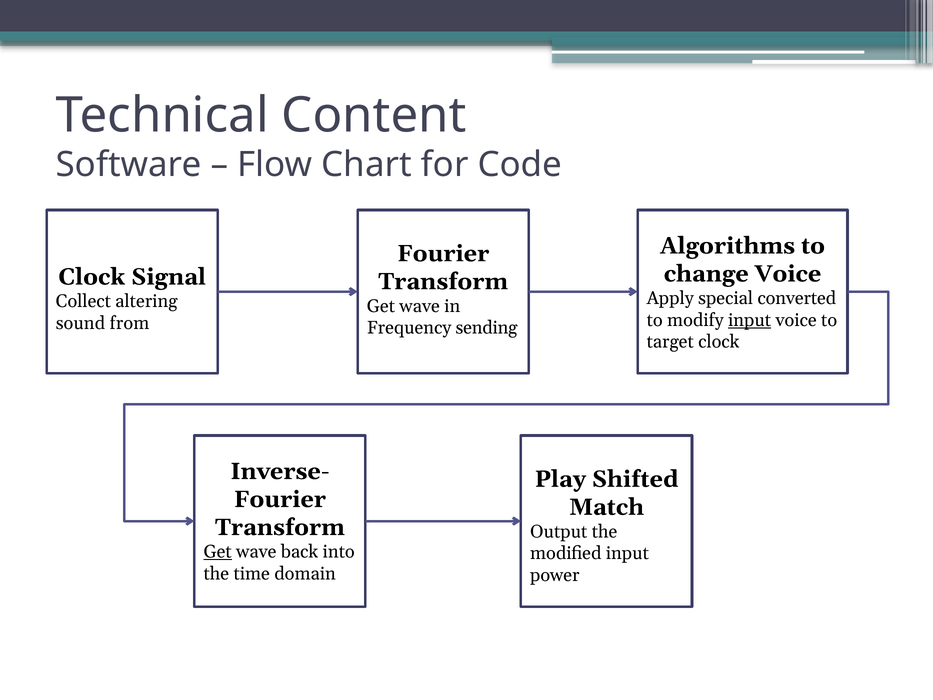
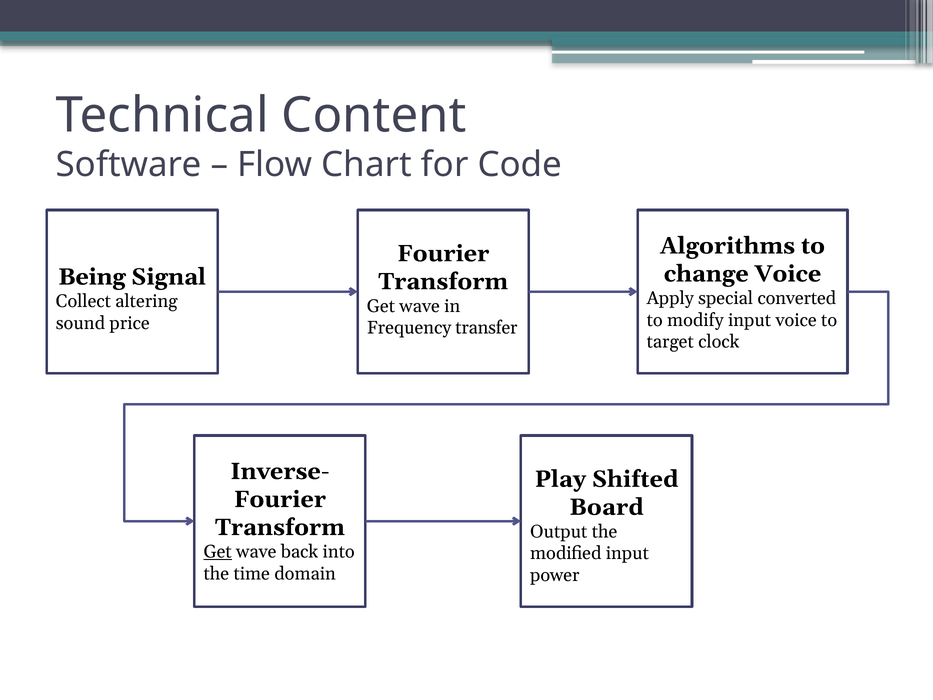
Clock: Clock -> Being (92, 277)
input underline: present -> none (750, 320)
from: from -> price (130, 323)
sending: sending -> transfer (486, 328)
Match: Match -> Board (606, 507)
